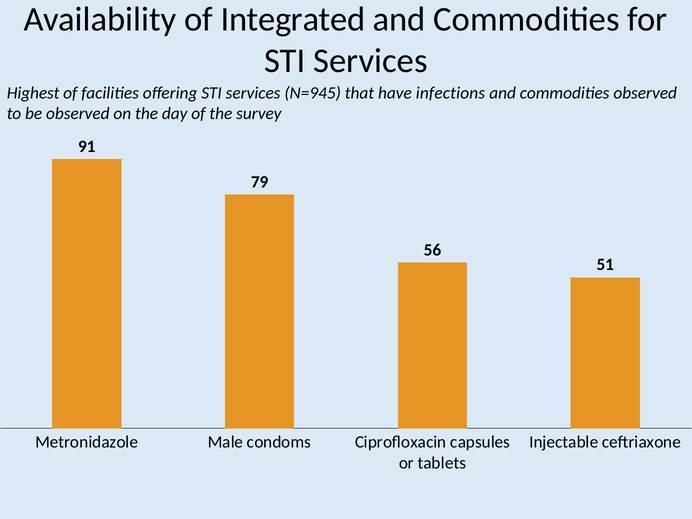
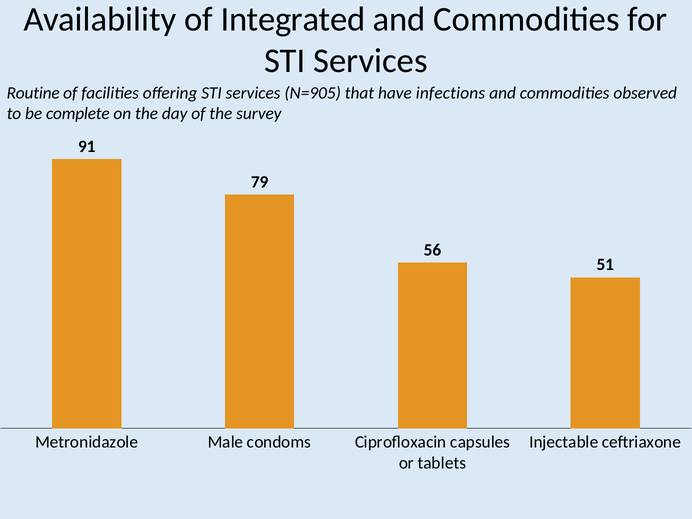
Highest: Highest -> Routine (33, 93)
N=945: N=945 -> N=905 (313, 93)
be observed: observed -> complete (78, 114)
